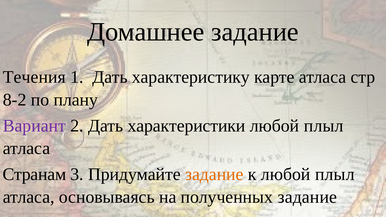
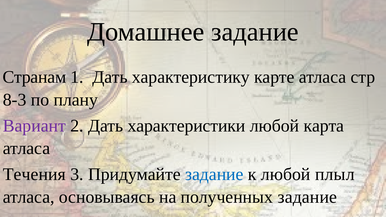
Течения: Течения -> Странам (34, 77)
8-2: 8-2 -> 8-3 (15, 100)
плыл: плыл -> карта (324, 126)
Странам: Странам -> Течения (34, 174)
задание colour: orange -> blue (214, 174)
